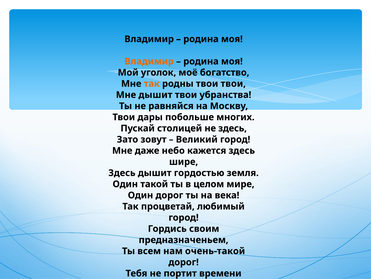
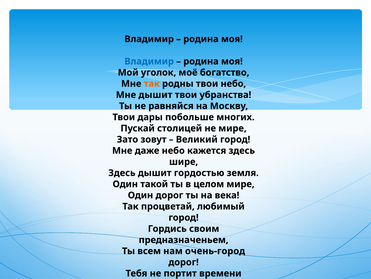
Владимир colour: orange -> blue (149, 61)
твои твои: твои -> небо (233, 83)
не здесь: здесь -> мире (232, 128)
очень-такой: очень-такой -> очень-город (215, 250)
